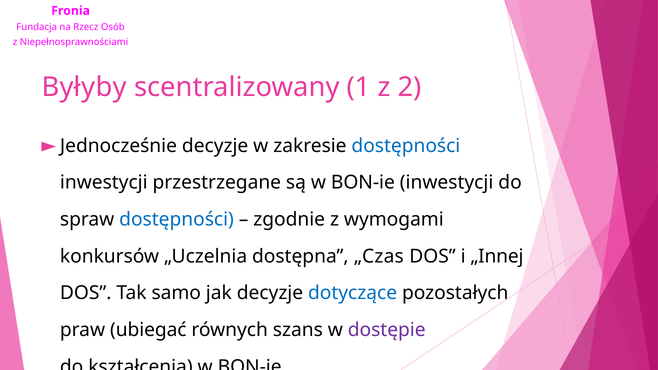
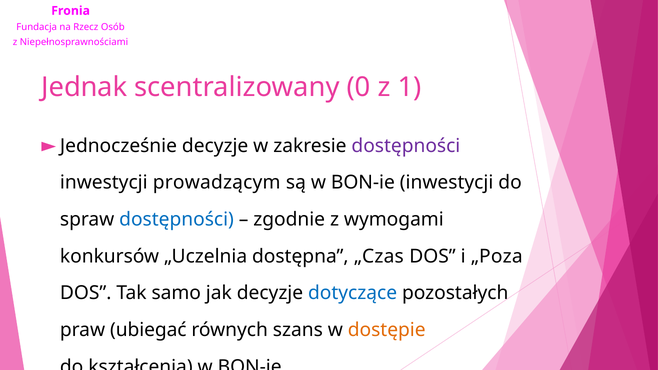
Byłyby: Byłyby -> Jednak (84, 87)
1: 1 -> 0 (359, 87)
2: 2 -> 1 (410, 87)
dostępności colour: blue -> purple (406, 146)
przestrzegane: przestrzegane -> prowadzącym (217, 183)
„Innej: „Innej -> „Poza (497, 256)
dostępie colour: purple -> orange (387, 330)
